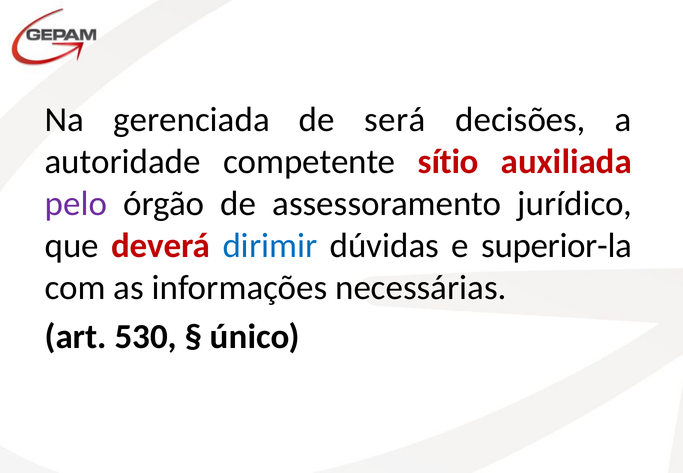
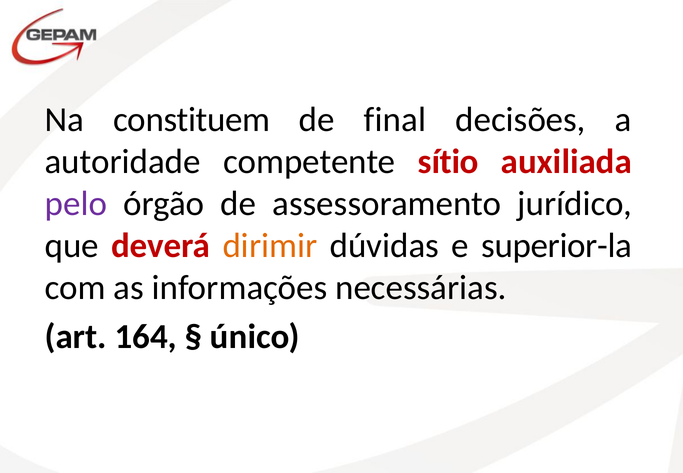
gerenciada: gerenciada -> constituem (192, 119)
será: será -> final (395, 119)
dirimir colour: blue -> orange (270, 245)
530: 530 -> 164 (146, 336)
